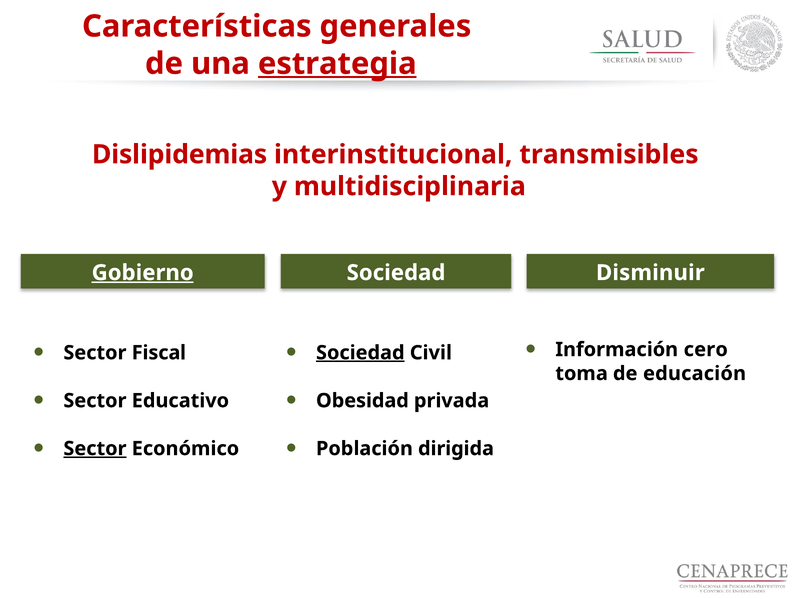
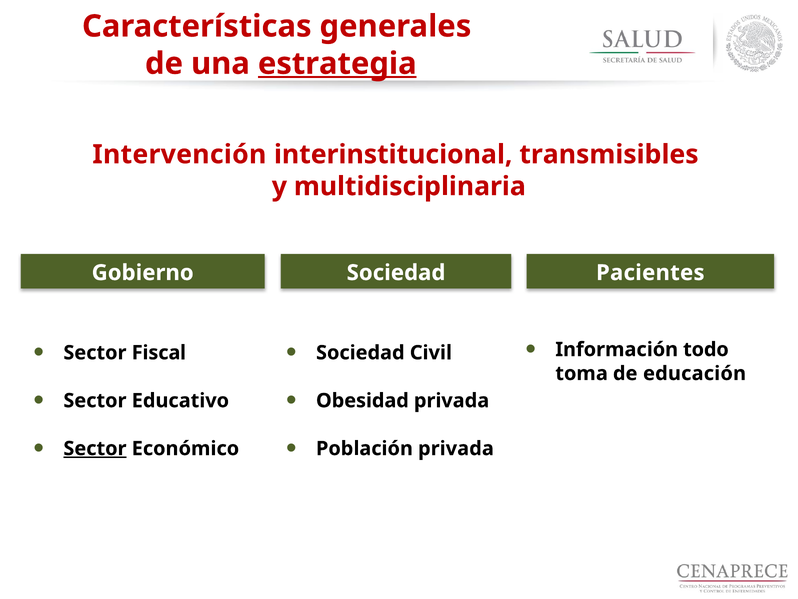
Dislipidemias: Dislipidemias -> Intervención (179, 154)
Gobierno underline: present -> none (143, 273)
Disminuir: Disminuir -> Pacientes (650, 273)
cero: cero -> todo (706, 349)
Sociedad underline: present -> none (360, 352)
Población dirigida: dirigida -> privada (456, 448)
